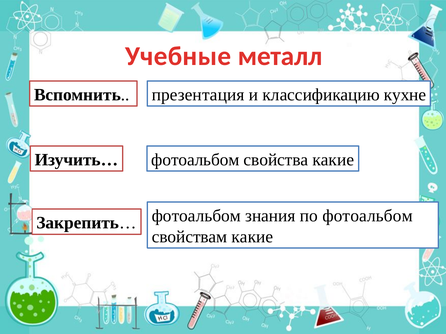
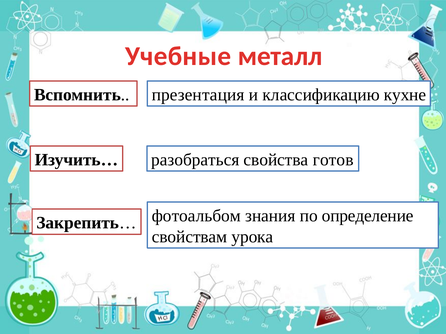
Изучить… фотоальбом: фотоальбом -> разобраться (195, 160)
свойства какие: какие -> готов (333, 160)
по фотоальбом: фотоальбом -> определение (368, 216)
свойствам какие: какие -> урока (252, 237)
